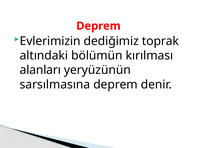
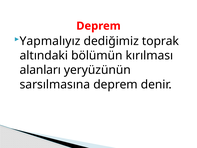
Evlerimizin: Evlerimizin -> Yapmalıyız (50, 41)
